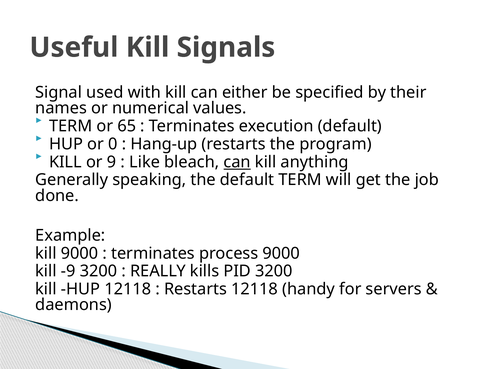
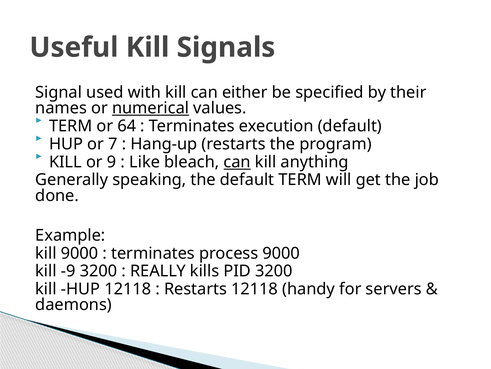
numerical underline: none -> present (151, 108)
65: 65 -> 64 (127, 126)
0: 0 -> 7 (113, 144)
